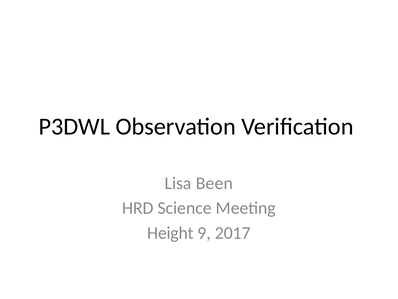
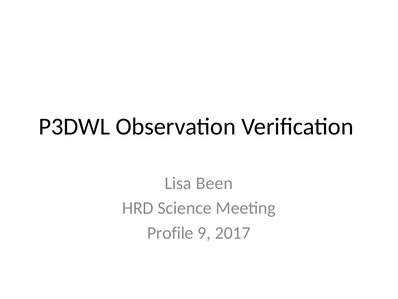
Height: Height -> Profile (170, 233)
